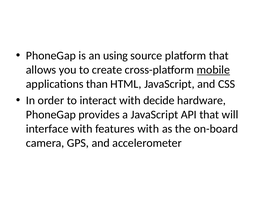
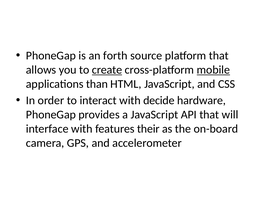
using: using -> forth (115, 56)
create underline: none -> present (107, 70)
features with: with -> their (148, 129)
